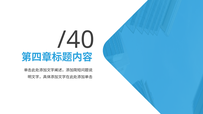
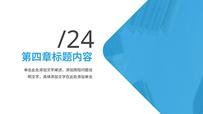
/40: /40 -> /24 (76, 40)
